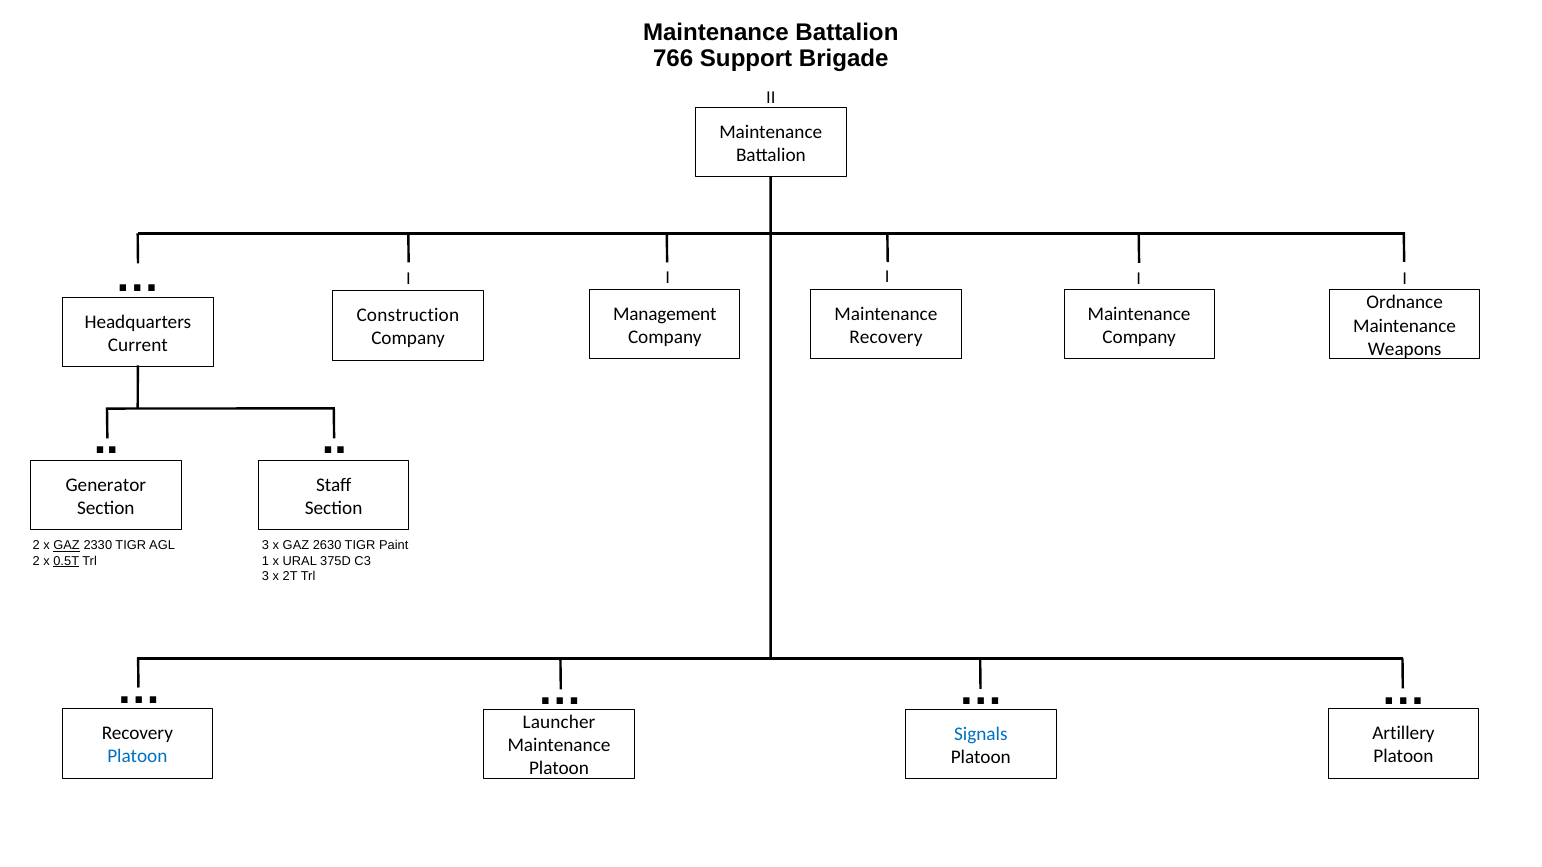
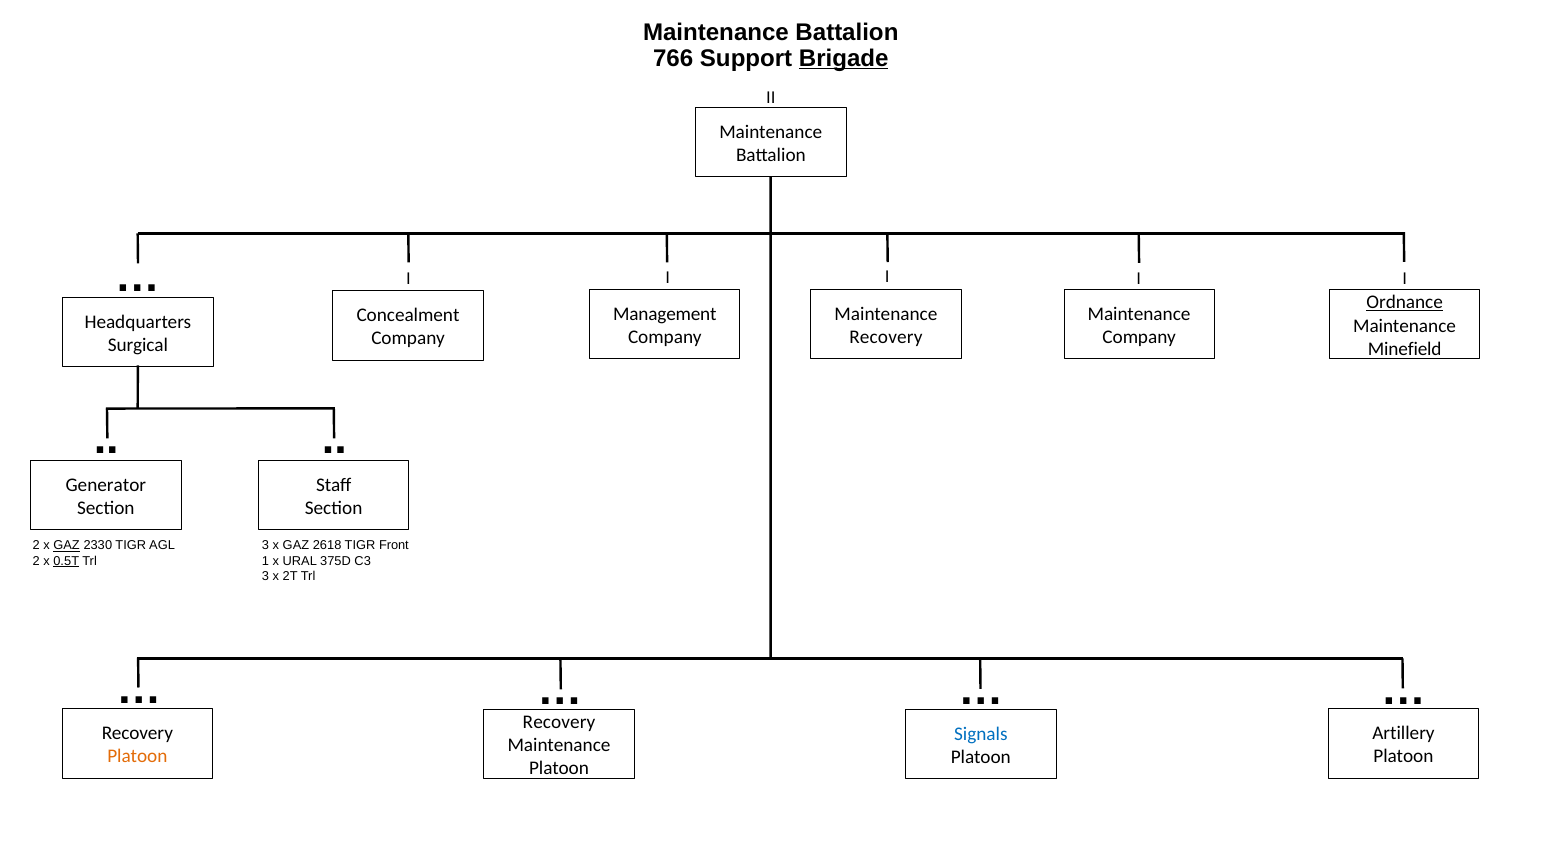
Brigade underline: none -> present (844, 58)
Ordnance underline: none -> present (1405, 303)
Construction: Construction -> Concealment (408, 315)
Current: Current -> Surgical (138, 345)
Weapons: Weapons -> Minefield (1405, 349)
2630: 2630 -> 2618 (327, 546)
Paint: Paint -> Front (394, 546)
Launcher: Launcher -> Recovery (559, 723)
Platoon colour: blue -> orange (137, 757)
